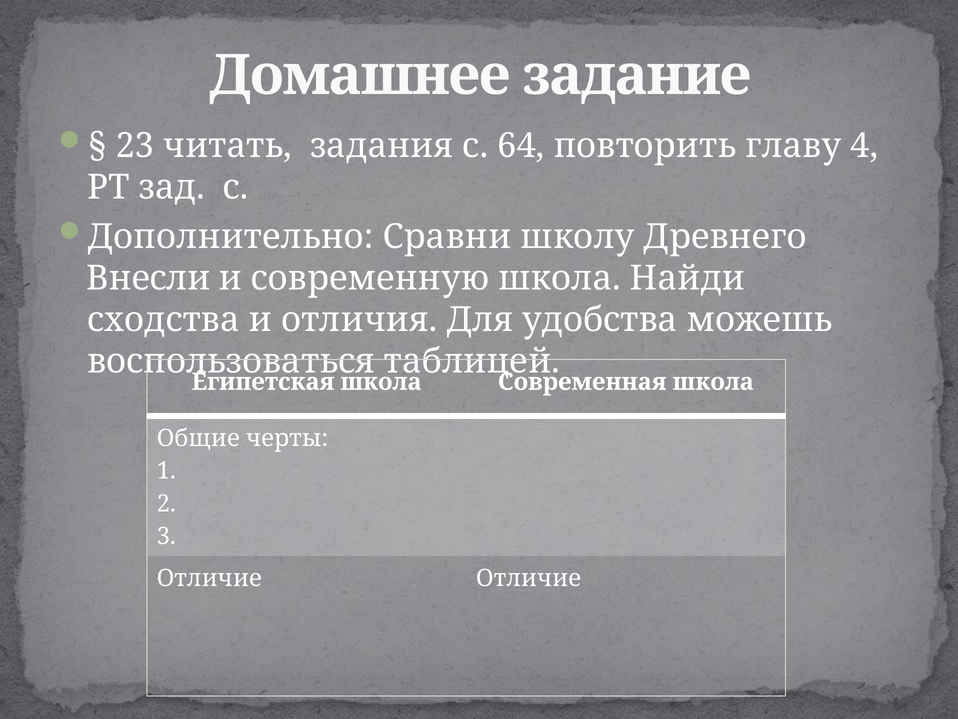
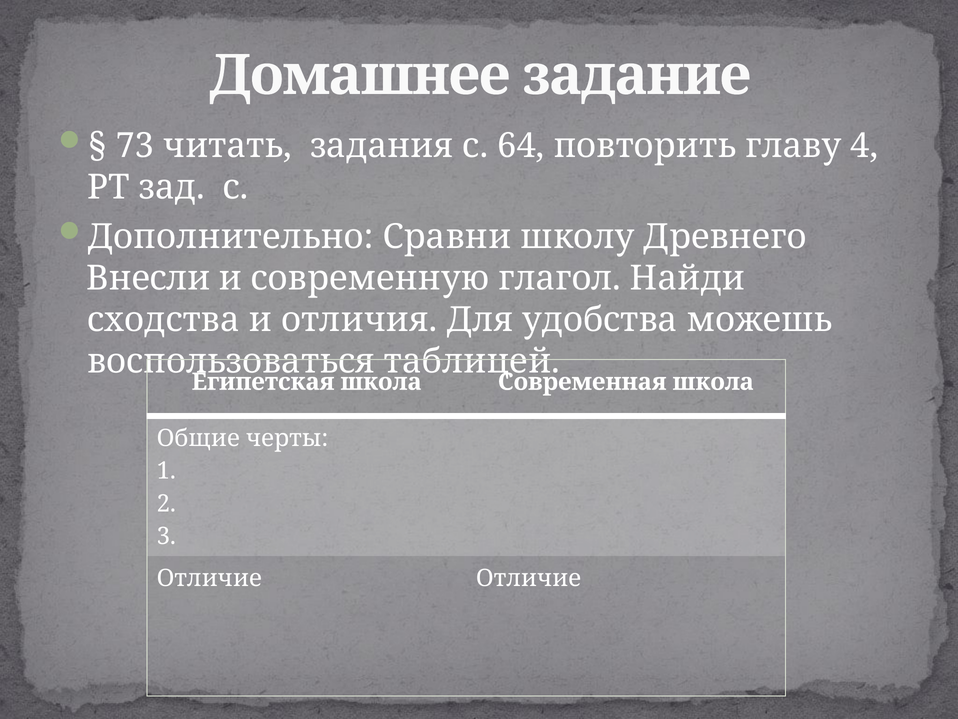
23: 23 -> 73 (135, 146)
современную школа: школа -> глагол (560, 278)
